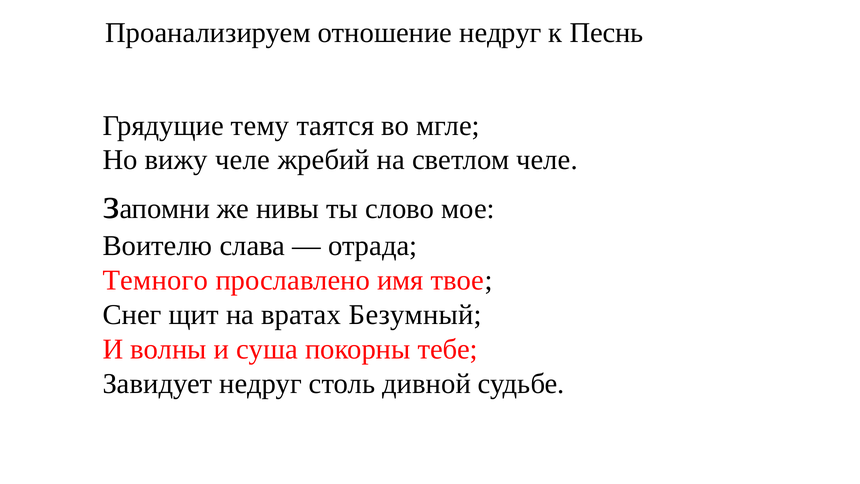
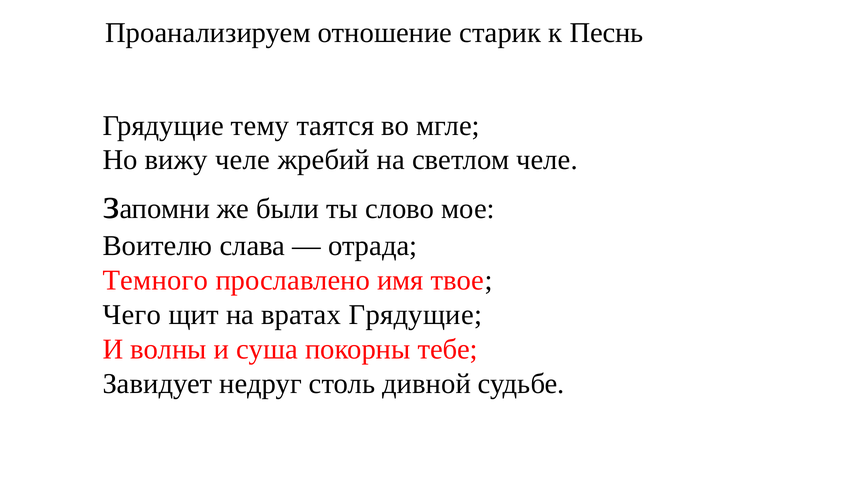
отношение недруг: недруг -> старик (500, 33)
нивы: нивы -> были (288, 209)
Снег: Снег -> Чего (132, 315)
вратах Безумный: Безумный -> Грядущие (415, 315)
